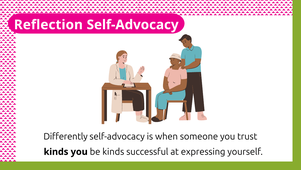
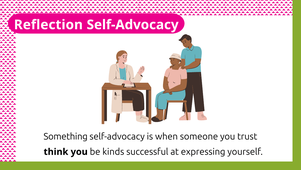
Differently: Differently -> Something (66, 136)
kinds: kinds -> think (56, 151)
